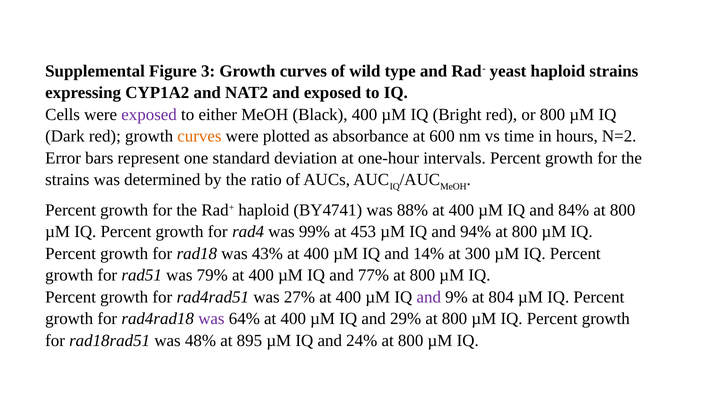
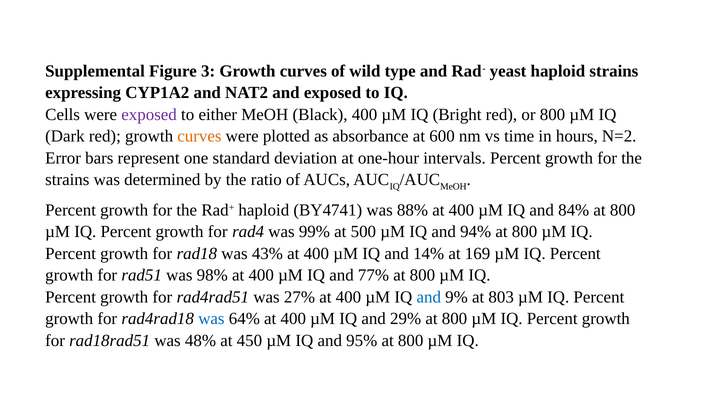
453: 453 -> 500 (363, 232)
300: 300 -> 169 (478, 253)
79%: 79% -> 98% (212, 275)
and colour: purple -> blue (429, 297)
804: 804 -> 803 (501, 297)
was colour: purple -> blue (211, 319)
895: 895 -> 450 (249, 340)
24%: 24% -> 95% (362, 340)
